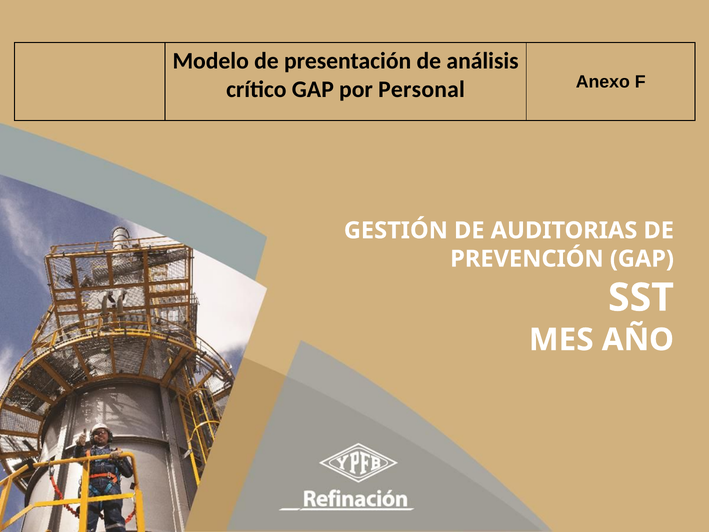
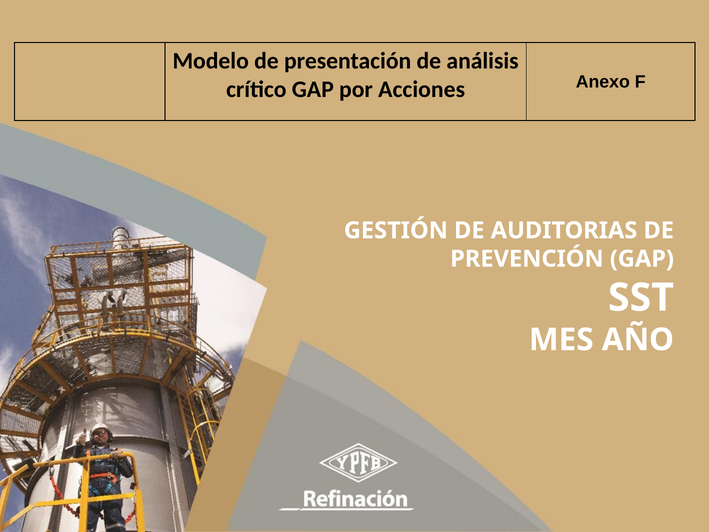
Personal: Personal -> Acciones (422, 90)
